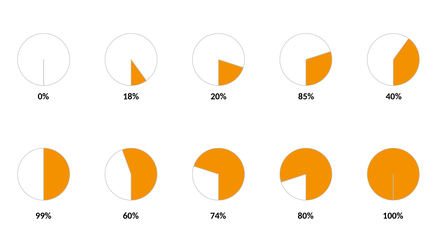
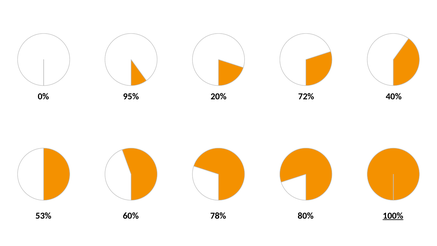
18%: 18% -> 95% (131, 96)
85%: 85% -> 72% (306, 96)
99%: 99% -> 53% (43, 216)
74%: 74% -> 78% (218, 216)
100% underline: none -> present (393, 216)
